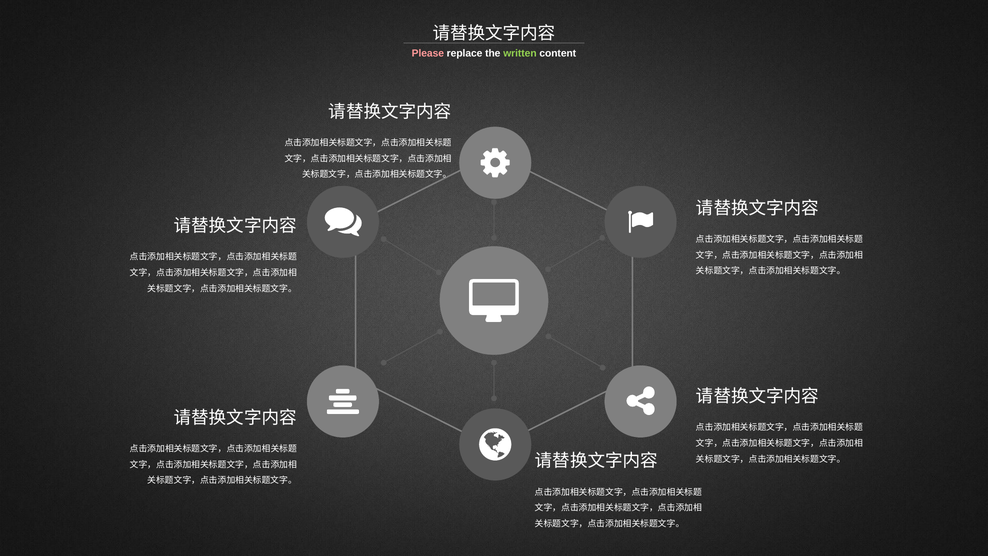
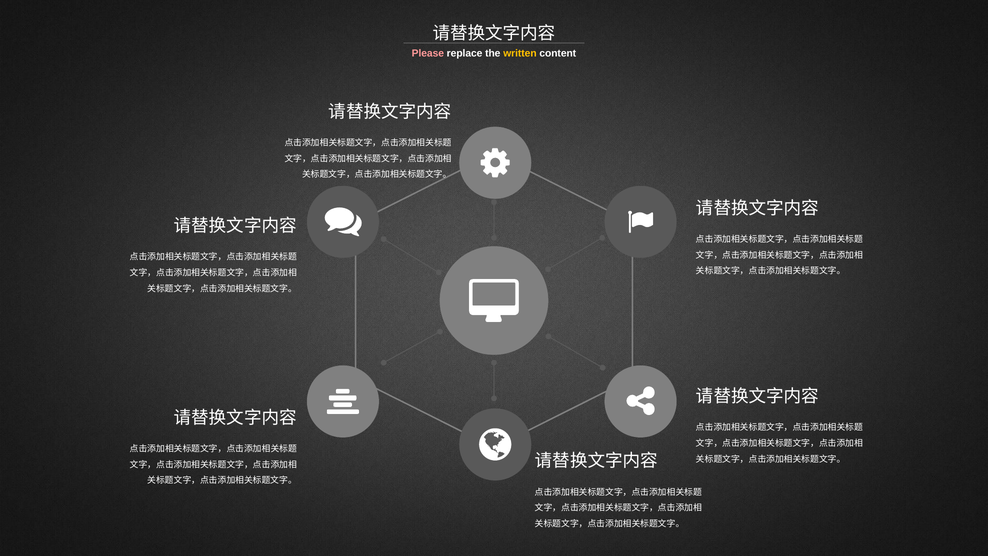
written colour: light green -> yellow (520, 53)
